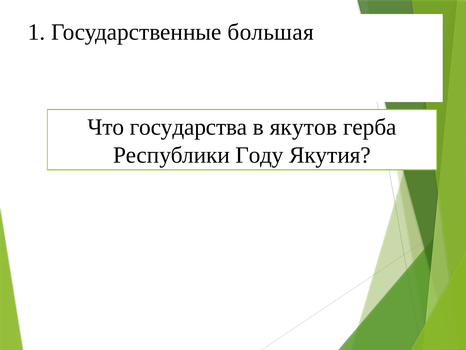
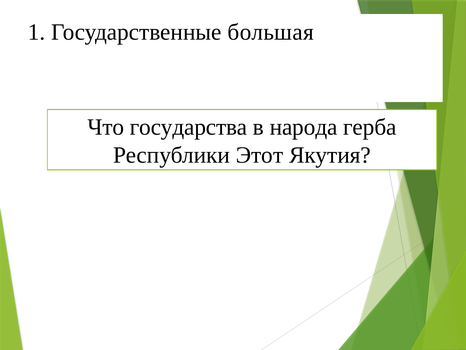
якутов: якутов -> народа (304, 127)
Году: Году -> Этот (259, 155)
